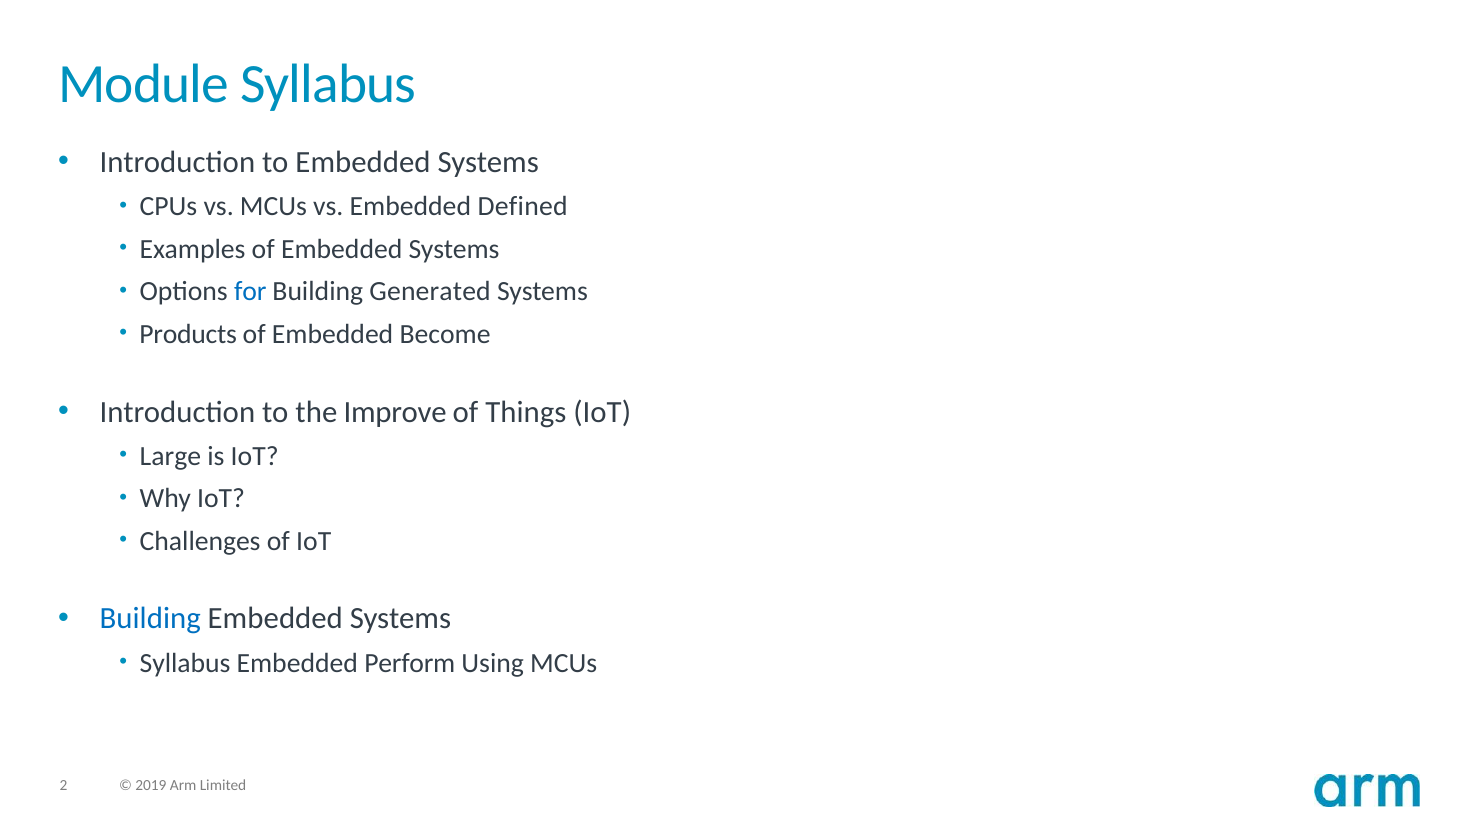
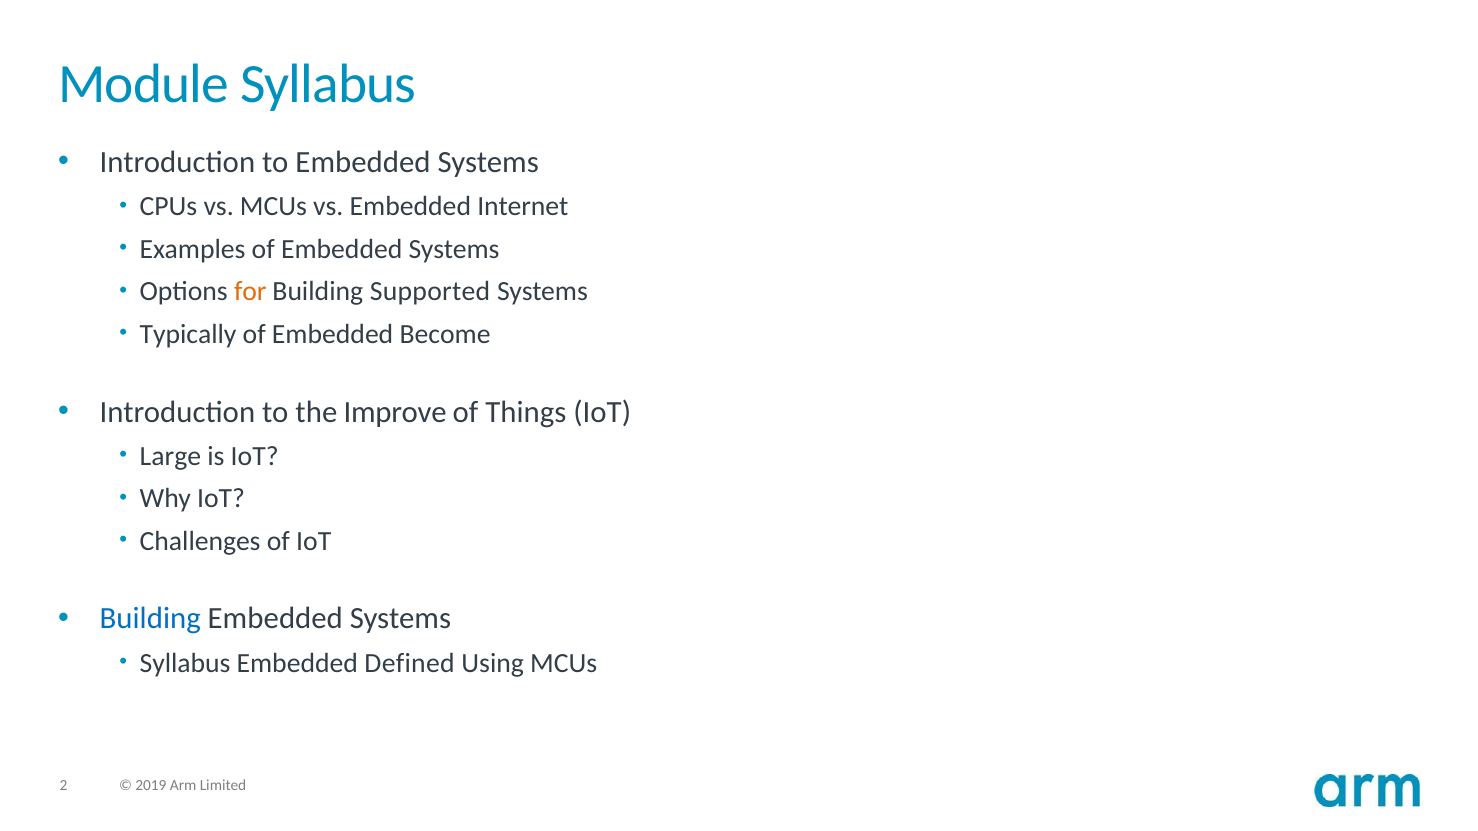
Defined: Defined -> Internet (523, 207)
for colour: blue -> orange (250, 292)
Generated: Generated -> Supported (430, 292)
Products: Products -> Typically (188, 334)
Perform: Perform -> Defined (410, 663)
